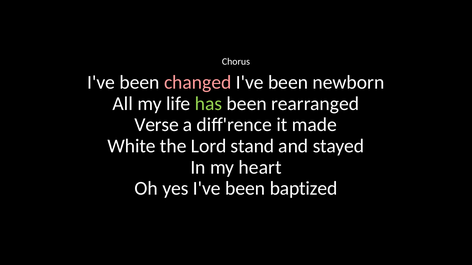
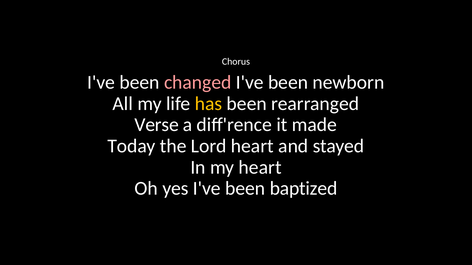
has colour: light green -> yellow (208, 104)
White: White -> Today (132, 146)
Lord stand: stand -> heart (252, 146)
